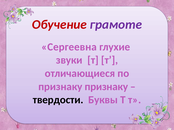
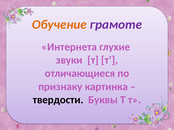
Обучение colour: red -> orange (59, 25)
Сергеевна: Сергеевна -> Интернета (69, 47)
признаку признаку: признаку -> картинка (106, 87)
